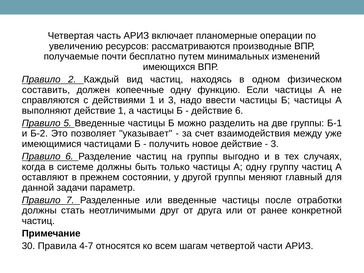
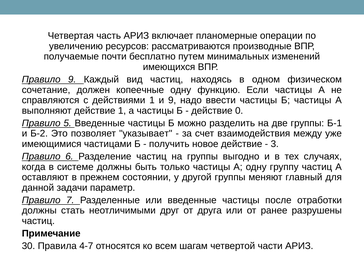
Правило 2: 2 -> 9 (72, 80)
составить: составить -> сочетание (46, 90)
и 3: 3 -> 9 (172, 100)
действие 6: 6 -> 0 (239, 111)
конкретной: конкретной -> разрушены (317, 211)
